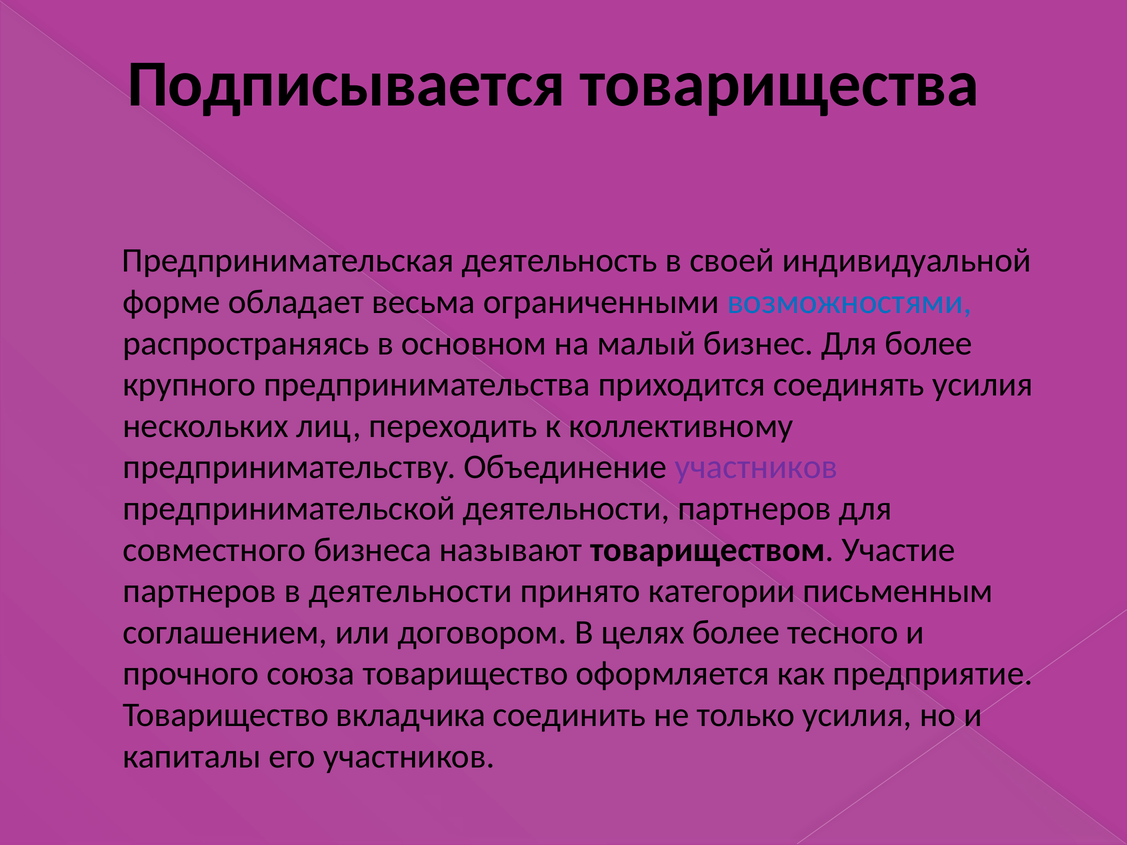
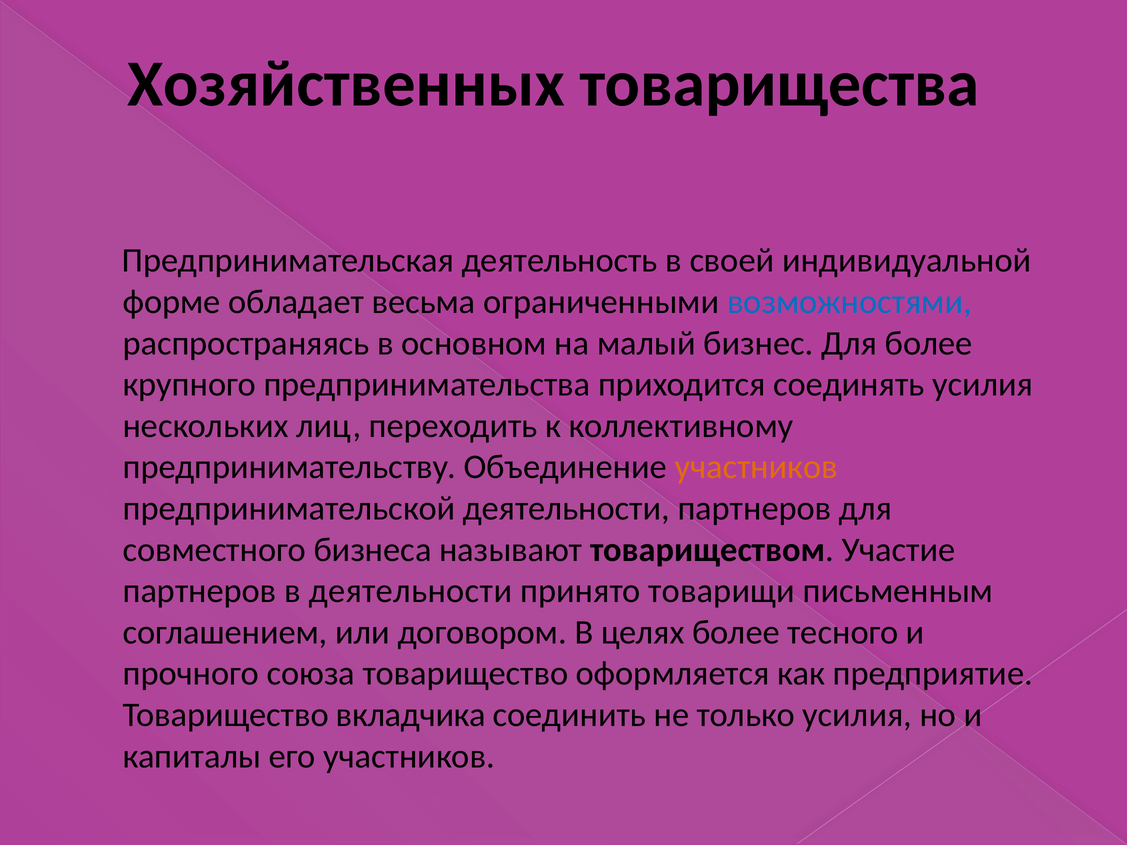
Подписывается: Подписывается -> Хозяйственных (346, 84)
участников colour: purple -> orange (756, 467)
категории: категории -> товарищи (722, 591)
